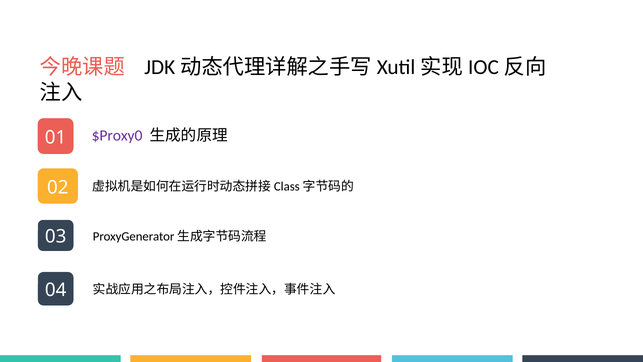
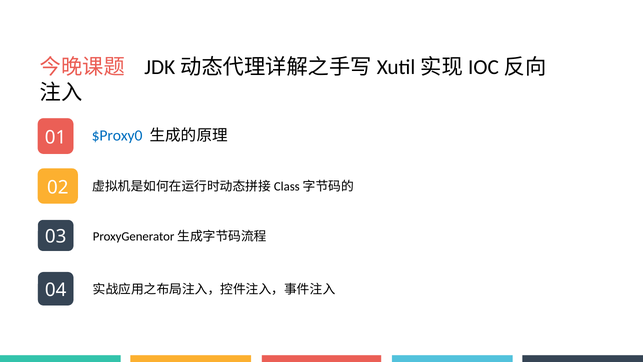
$Proxy0 colour: purple -> blue (117, 136)
